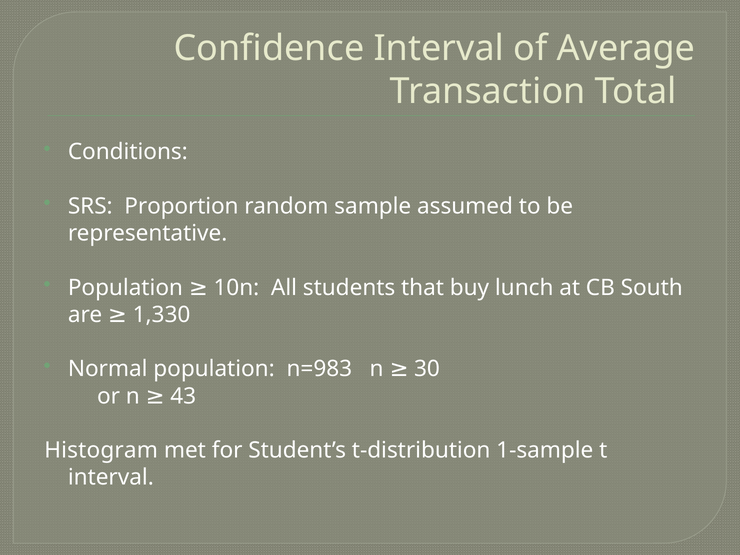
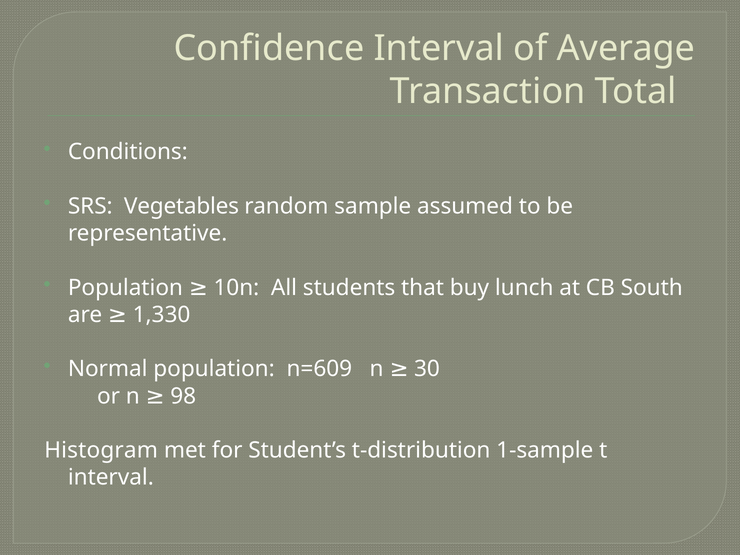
Proportion: Proportion -> Vegetables (182, 206)
n=983: n=983 -> n=609 (319, 369)
43: 43 -> 98 (183, 396)
